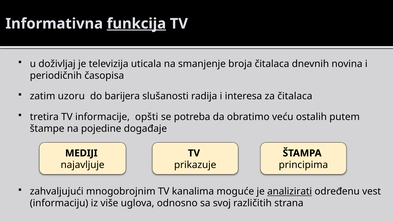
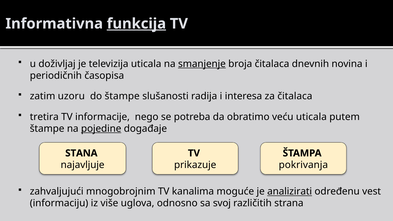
smanjenje underline: none -> present (202, 64)
do barijera: barijera -> štampe (122, 96)
opšti: opšti -> nego (147, 117)
veću ostalih: ostalih -> uticala (311, 117)
pojedine underline: none -> present (101, 129)
MEDIJI: MEDIJI -> STANA (81, 153)
principima: principima -> pokrivanja (303, 165)
